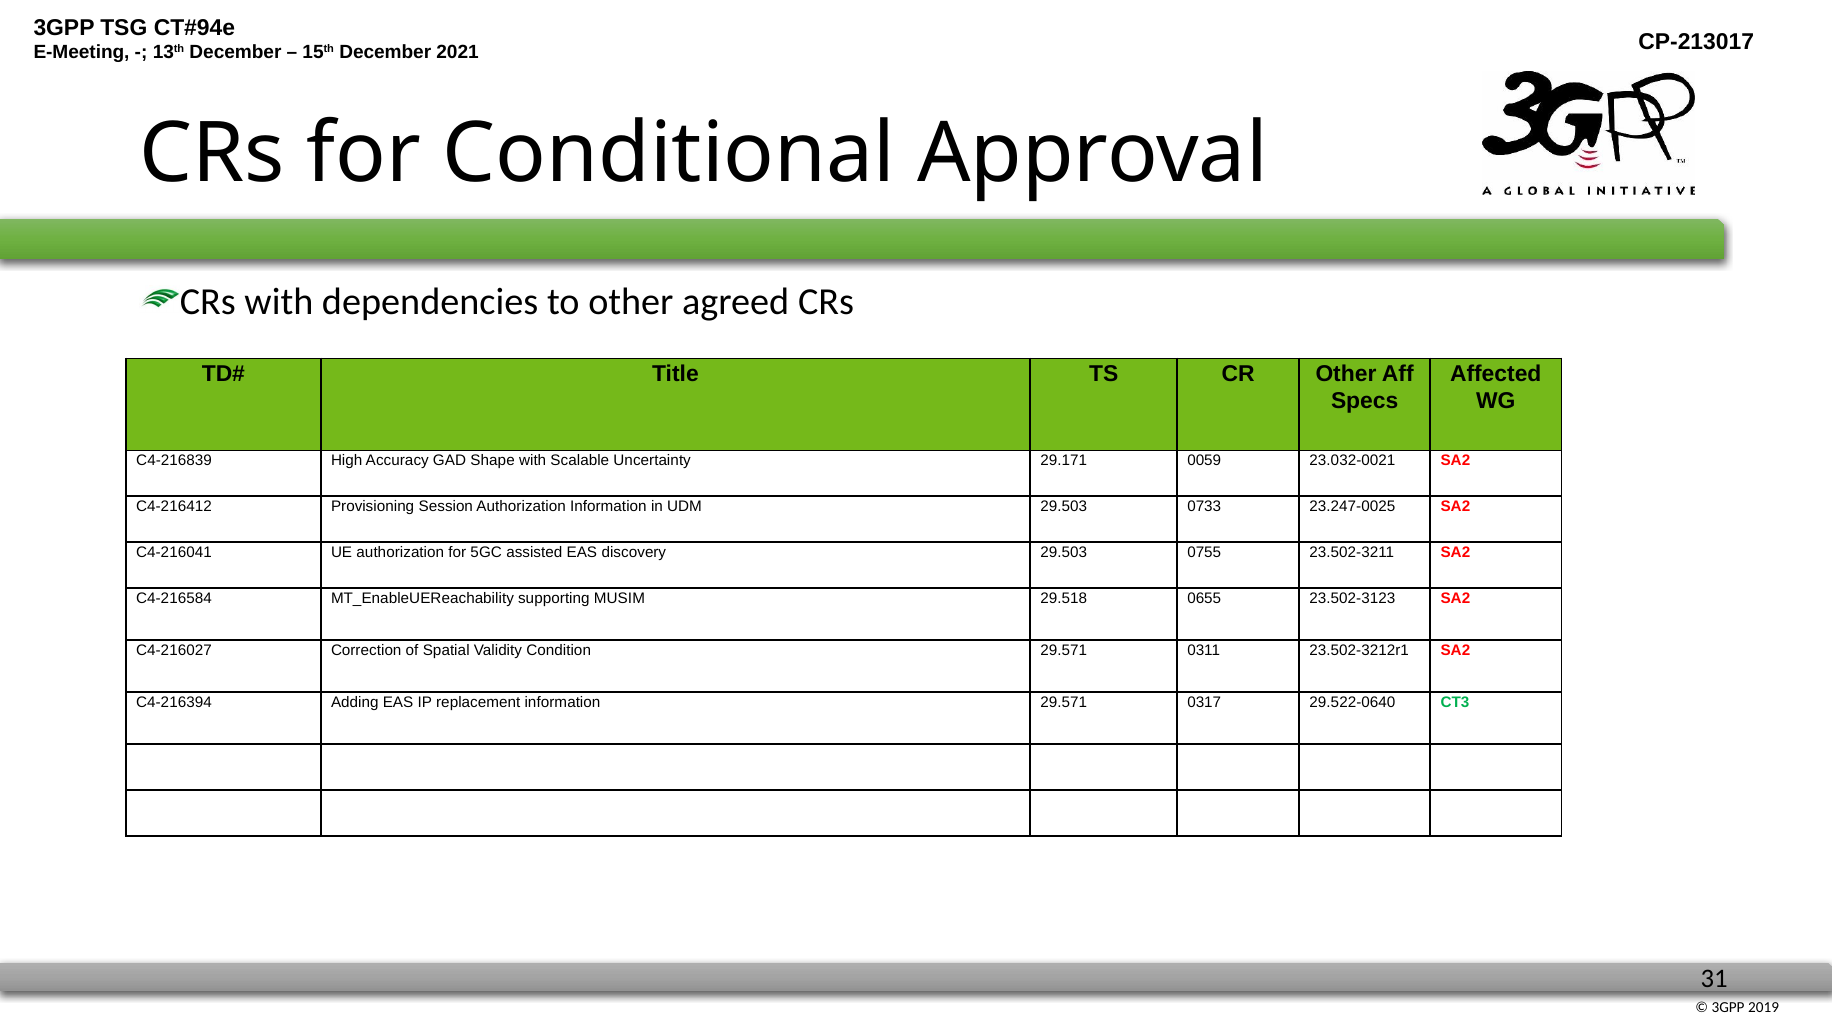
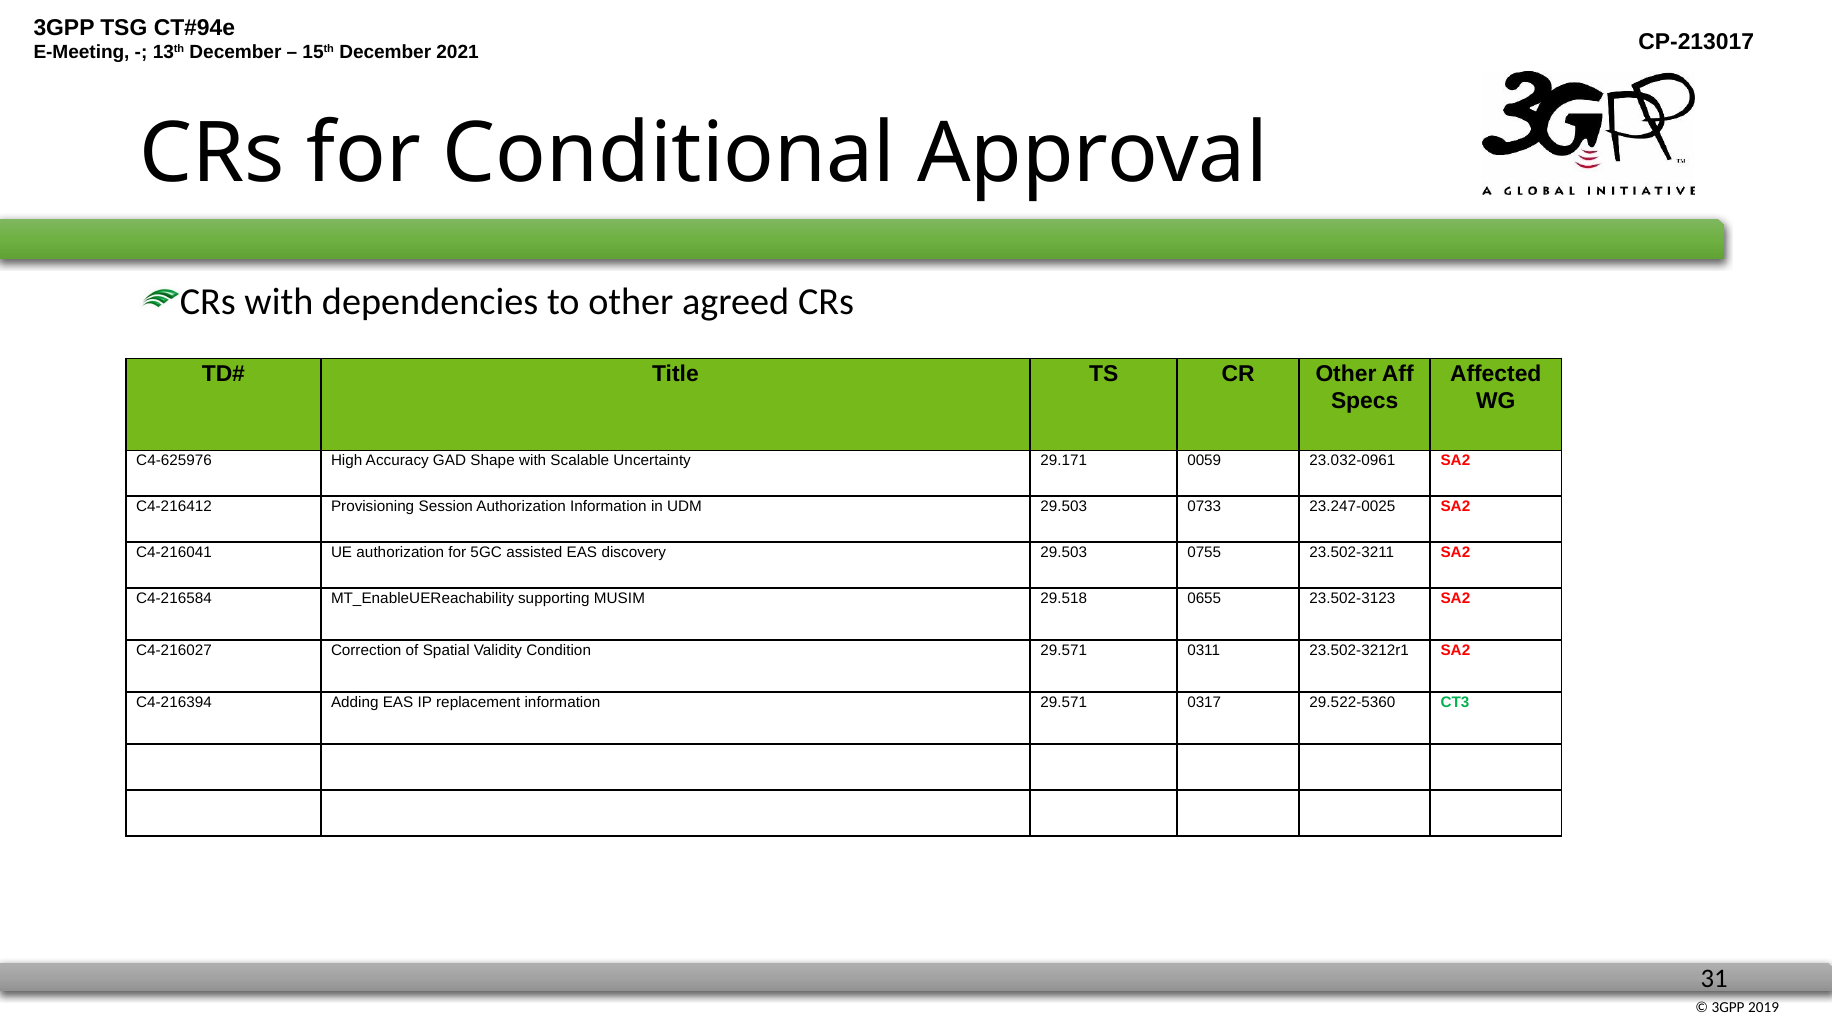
C4-216839: C4-216839 -> C4-625976 (174, 461)
23.032-0021: 23.032-0021 -> 23.032-0961 (1352, 461)
29.522-0640: 29.522-0640 -> 29.522-5360 (1352, 703)
